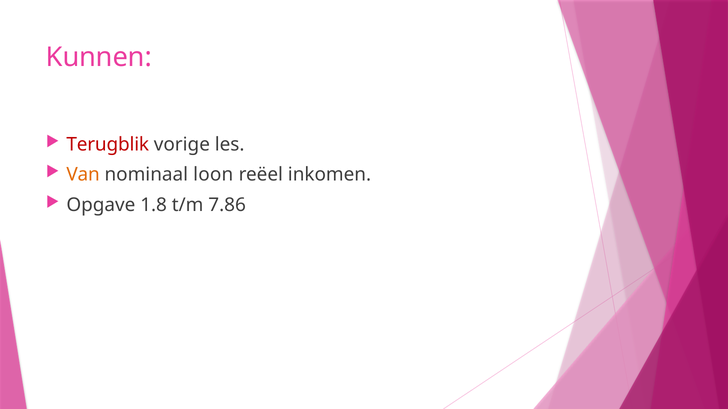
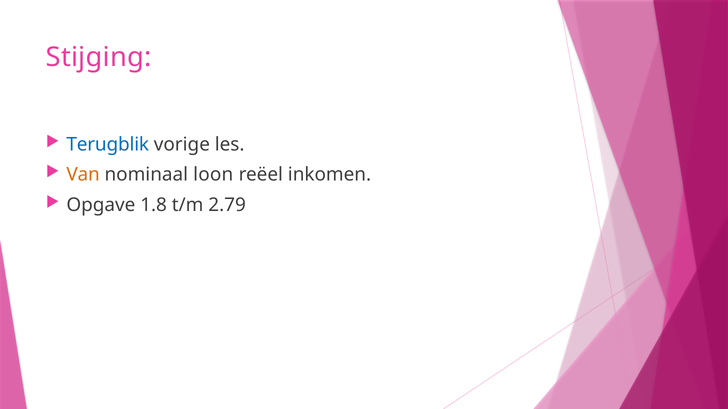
Kunnen: Kunnen -> Stijging (99, 57)
Terugblik colour: red -> blue (108, 144)
7.86: 7.86 -> 2.79 (227, 205)
